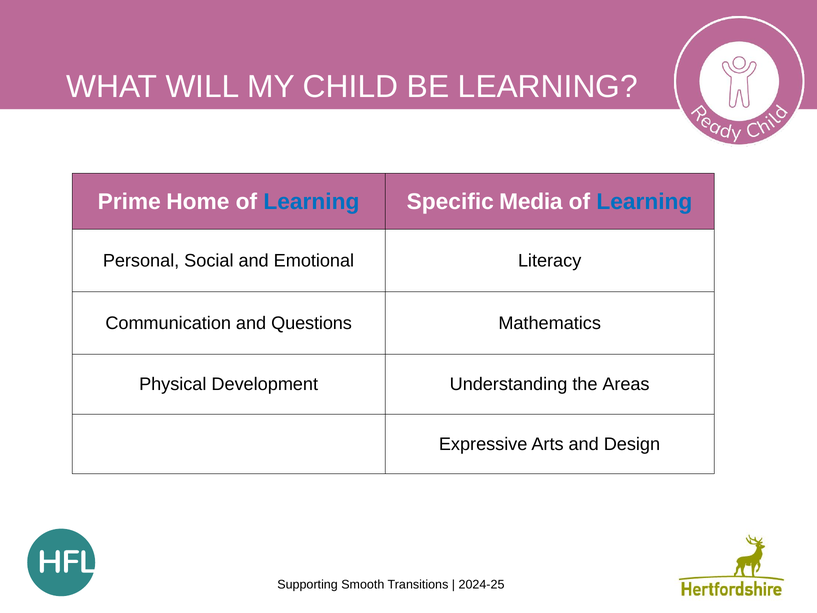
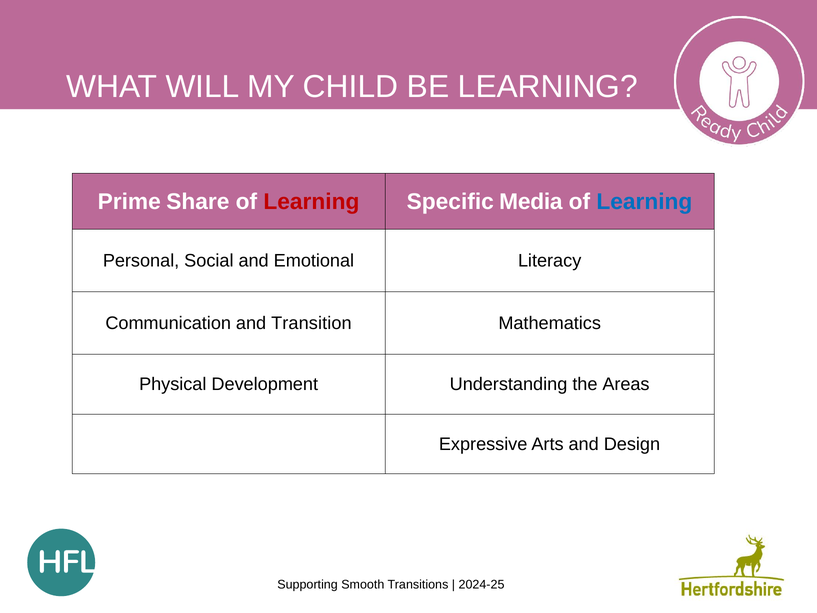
Home: Home -> Share (198, 202)
Learning colour: blue -> red (311, 202)
Questions: Questions -> Transition (311, 323)
